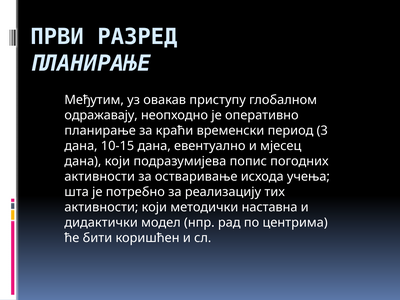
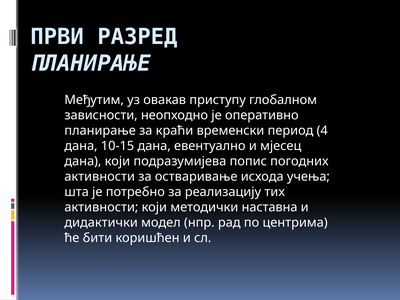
одражавају: одражавају -> зависности (101, 115)
3: 3 -> 4 (322, 131)
